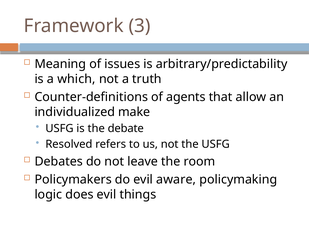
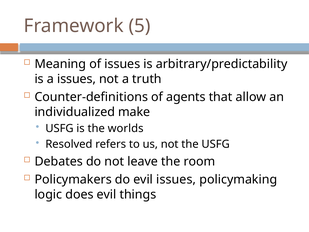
3: 3 -> 5 (140, 26)
a which: which -> issues (77, 79)
debate: debate -> worlds (126, 128)
evil aware: aware -> issues (176, 179)
